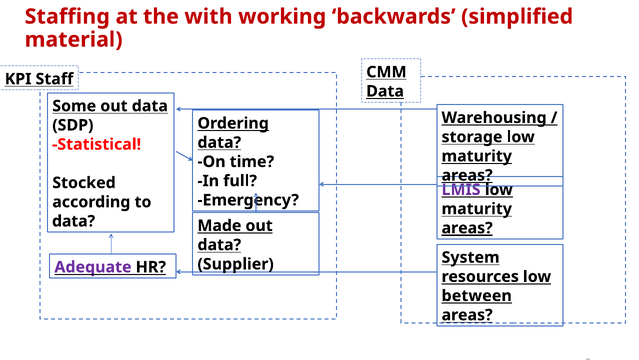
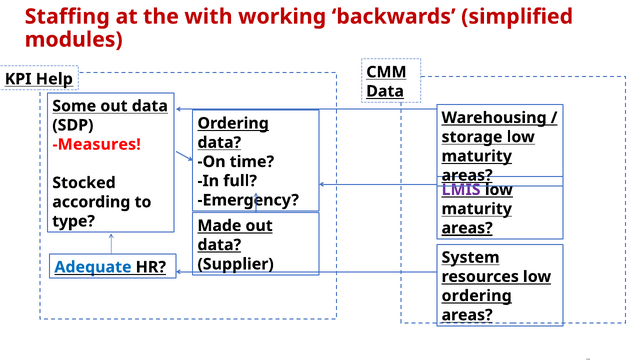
material: material -> modules (74, 40)
Staff: Staff -> Help (54, 79)
Statistical: Statistical -> Measures (97, 144)
data: data -> type (74, 221)
data underline: none -> present (219, 245)
Adequate colour: purple -> blue (93, 267)
between: between -> ordering (477, 295)
